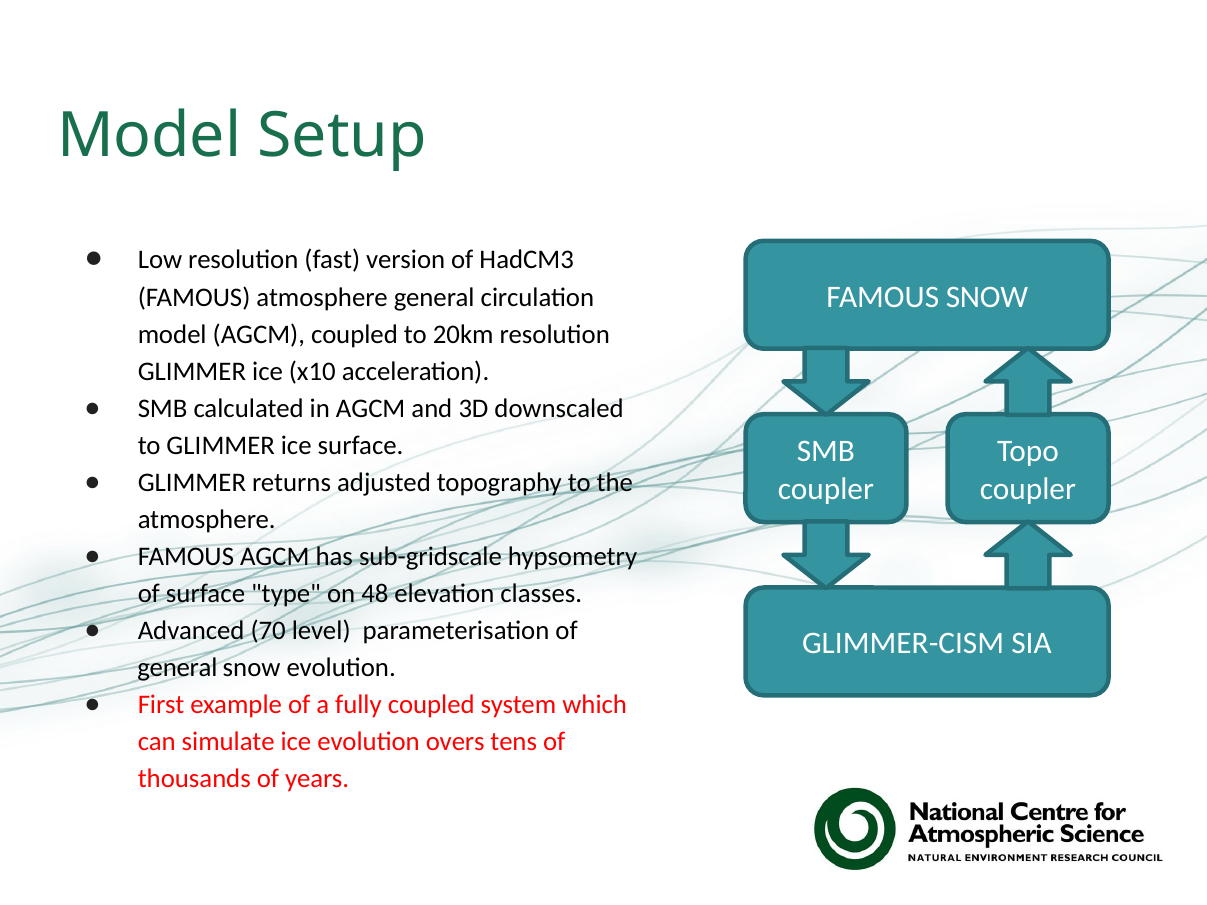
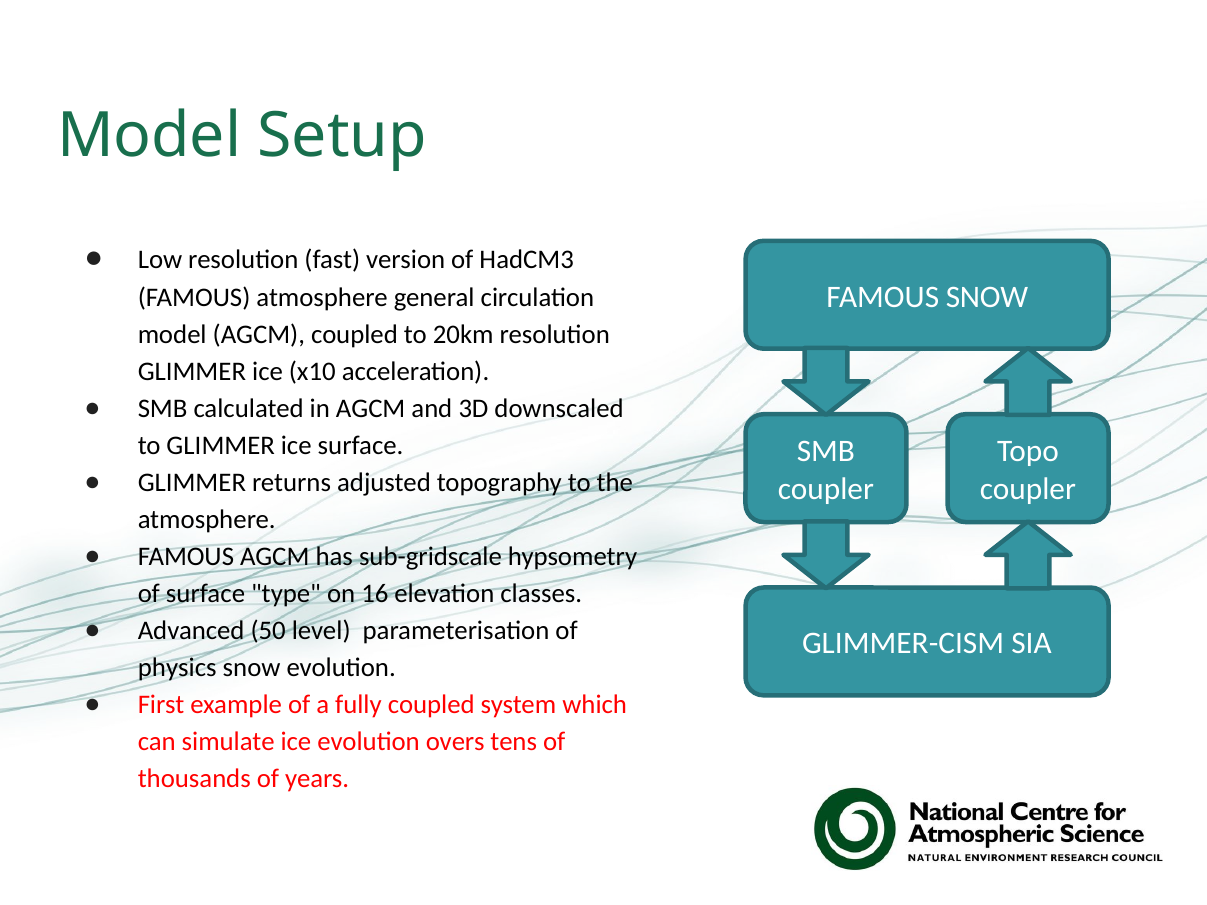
48: 48 -> 16 (375, 594)
70: 70 -> 50 (268, 631)
general: general -> physics (177, 668)
